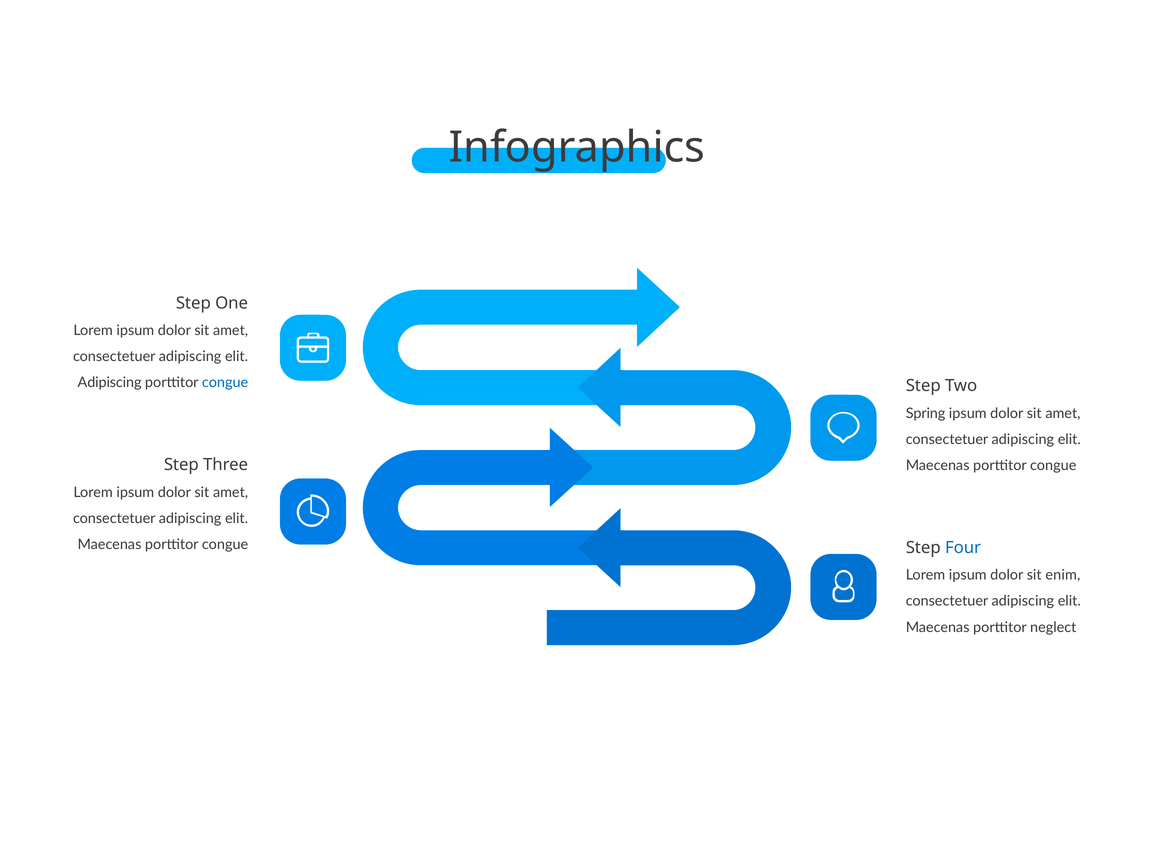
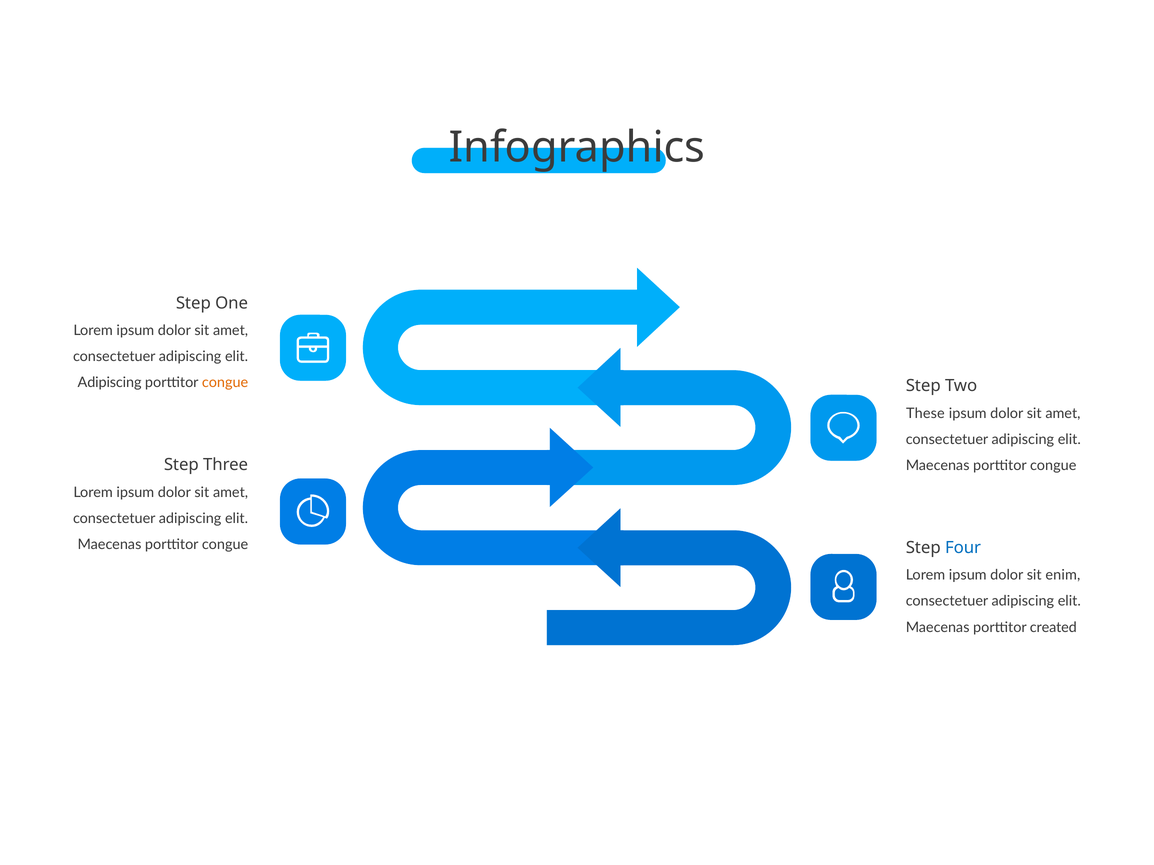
congue colour: blue -> orange (225, 383)
Spring: Spring -> These (925, 414)
neglect: neglect -> created (1053, 628)
